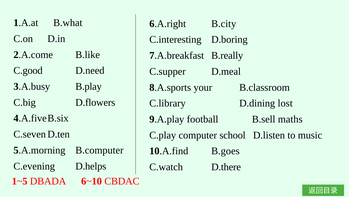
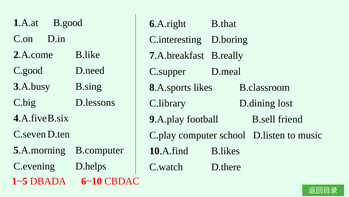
B.what: B.what -> B.good (68, 23)
B.city: B.city -> B.that (224, 24)
B.play: B.play -> B.sing (89, 86)
your: your -> likes (203, 87)
D.flowers: D.flowers -> D.lessons (95, 102)
maths: maths -> friend (290, 119)
B.goes: B.goes -> B.likes (225, 151)
